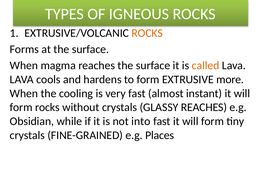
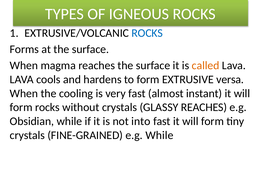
ROCKS colour: orange -> blue (147, 33)
more: more -> versa (230, 79)
e.g Places: Places -> While (160, 135)
